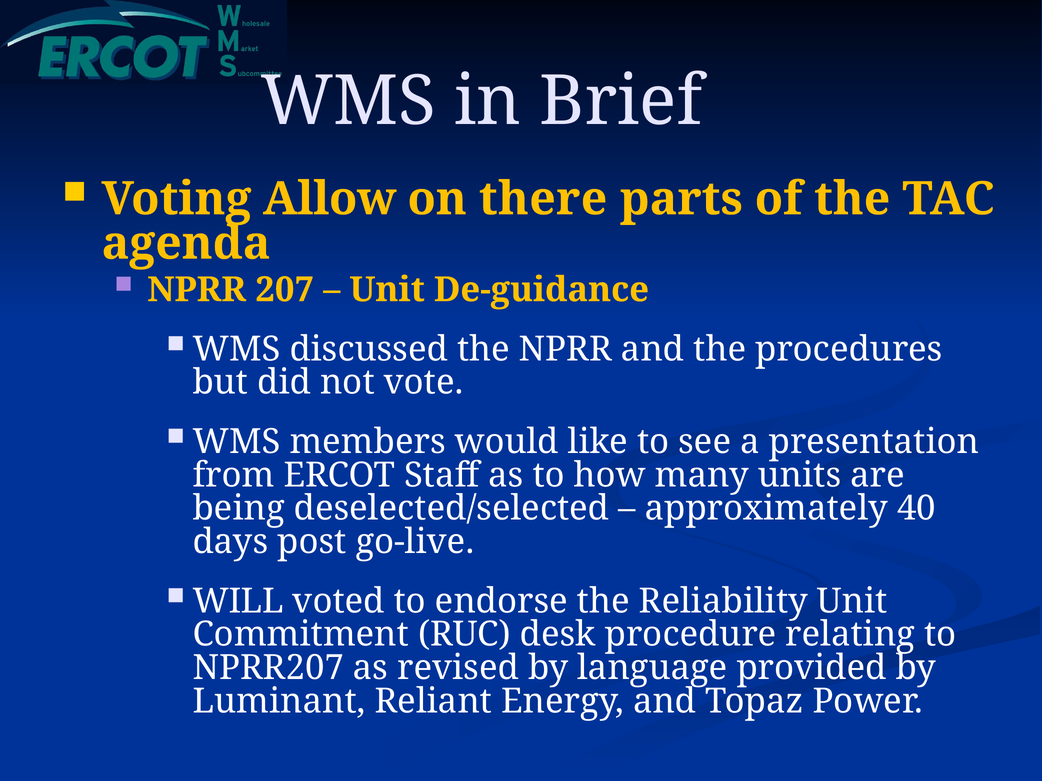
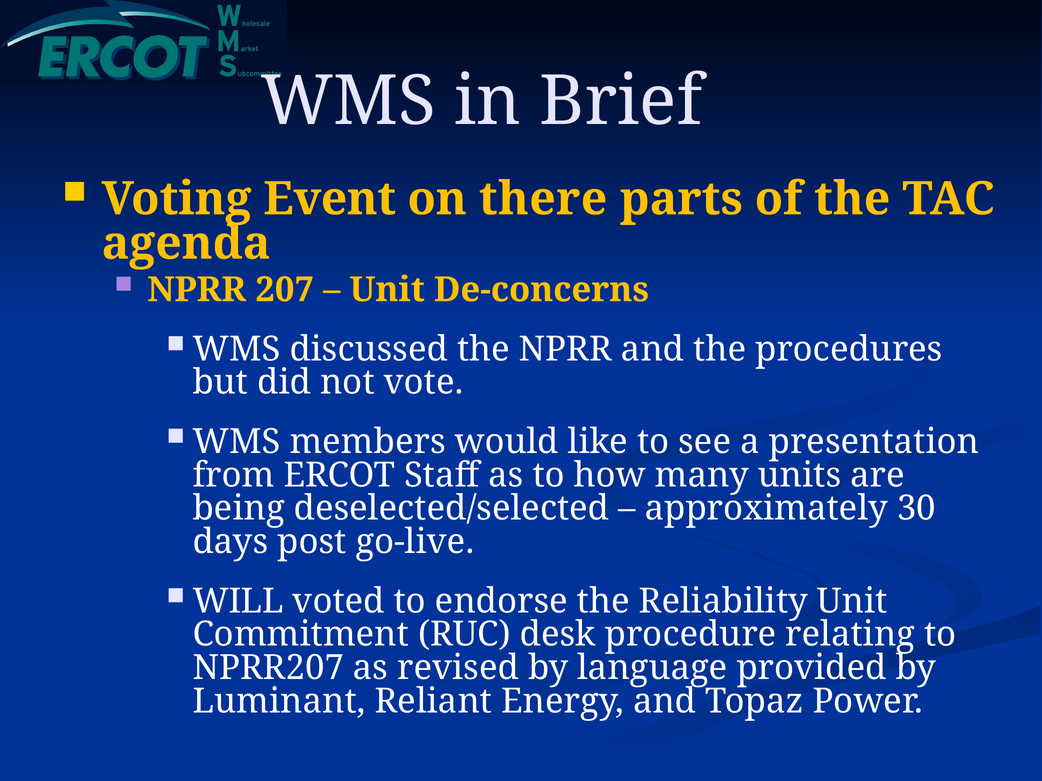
Allow: Allow -> Event (330, 199)
De-guidance: De-guidance -> De-concerns (541, 290)
40: 40 -> 30 (916, 509)
